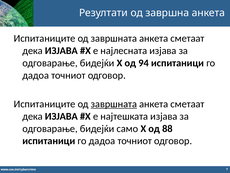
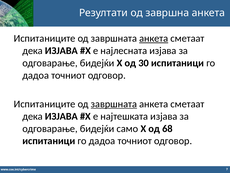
анкета underline: none -> present (154, 38)
94: 94 -> 30 (144, 63)
88: 88 -> 68 (167, 128)
